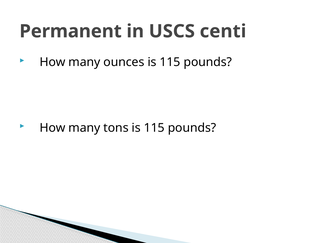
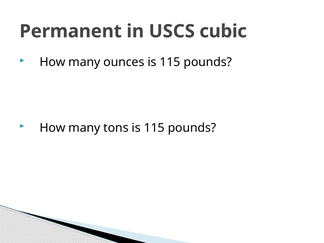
centi: centi -> cubic (223, 31)
